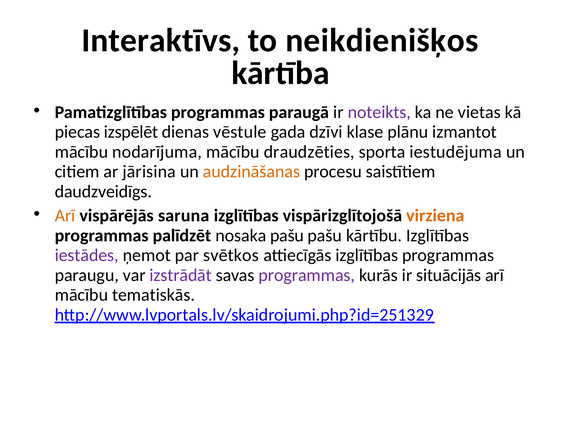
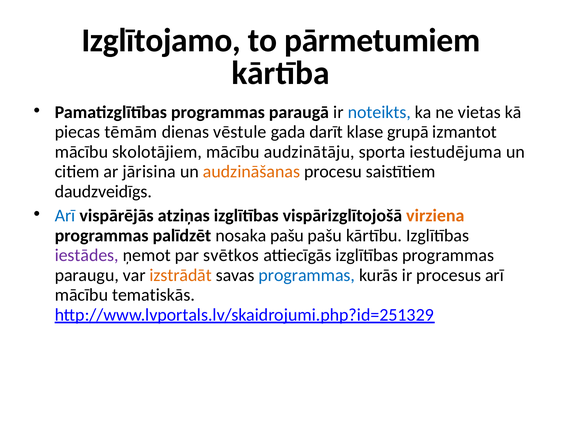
Interaktīvs: Interaktīvs -> Izglītojamo (161, 40)
neikdienišķos: neikdienišķos -> pārmetumiem (382, 40)
noteikts colour: purple -> blue (379, 112)
izspēlēt: izspēlēt -> tēmām (131, 132)
dzīvi: dzīvi -> darīt (326, 132)
plānu: plānu -> grupā (408, 132)
nodarījuma: nodarījuma -> skolotājiem (157, 152)
draudzēties: draudzēties -> audzinātāju (309, 152)
Arī colour: orange -> blue (65, 216)
saruna: saruna -> atziņas (184, 216)
izstrādāt colour: purple -> orange (181, 275)
programmas colour: purple -> blue (307, 275)
situācijās: situācijās -> procesus (449, 275)
